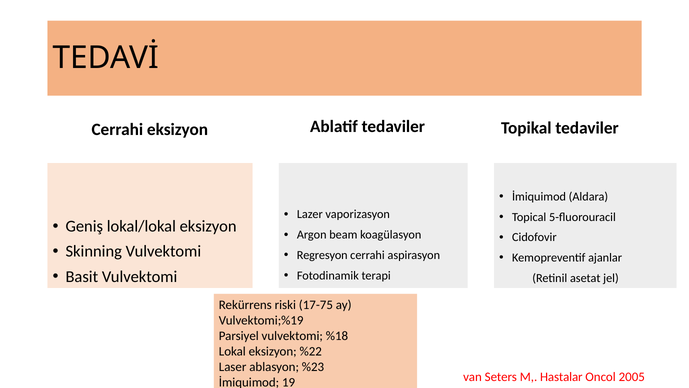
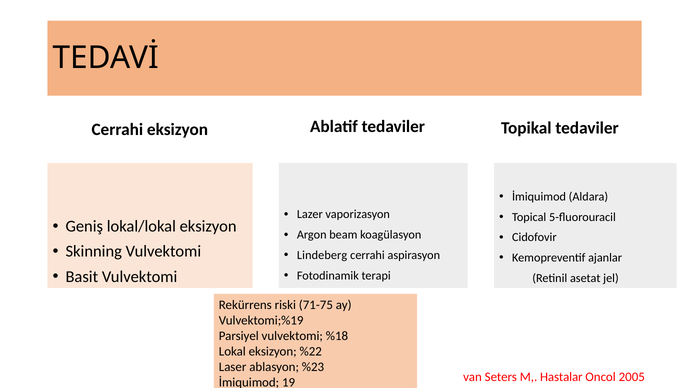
Regresyon: Regresyon -> Lindeberg (322, 255)
17-75: 17-75 -> 71-75 (316, 305)
